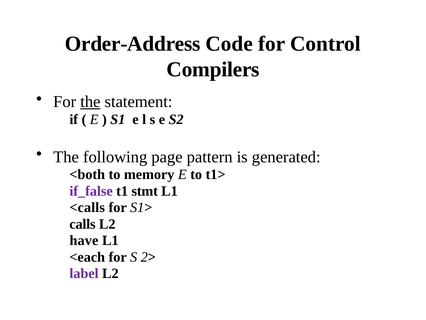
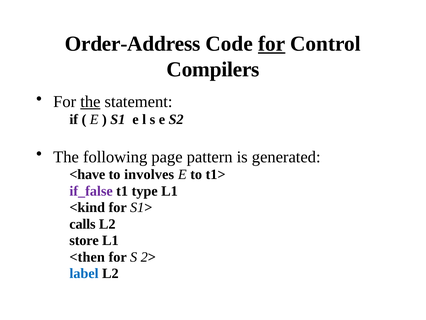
for underline: none -> present (272, 44)
<both: <both -> <have (87, 174)
memory: memory -> involves (149, 174)
stmt: stmt -> type (145, 191)
<calls: <calls -> <kind (87, 207)
have: have -> store (84, 240)
<each: <each -> <then (87, 257)
label colour: purple -> blue (84, 273)
